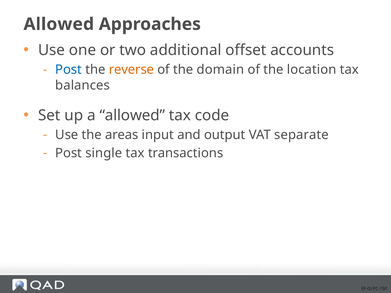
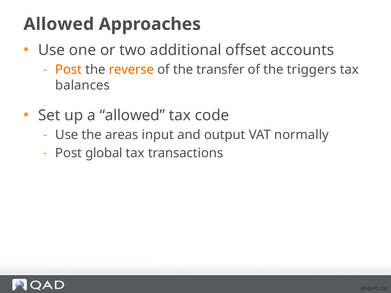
Post colour: blue -> orange (69, 70)
domain: domain -> transfer (220, 70)
location: location -> triggers (312, 70)
separate: separate -> normally (302, 135)
single: single -> global (104, 153)
